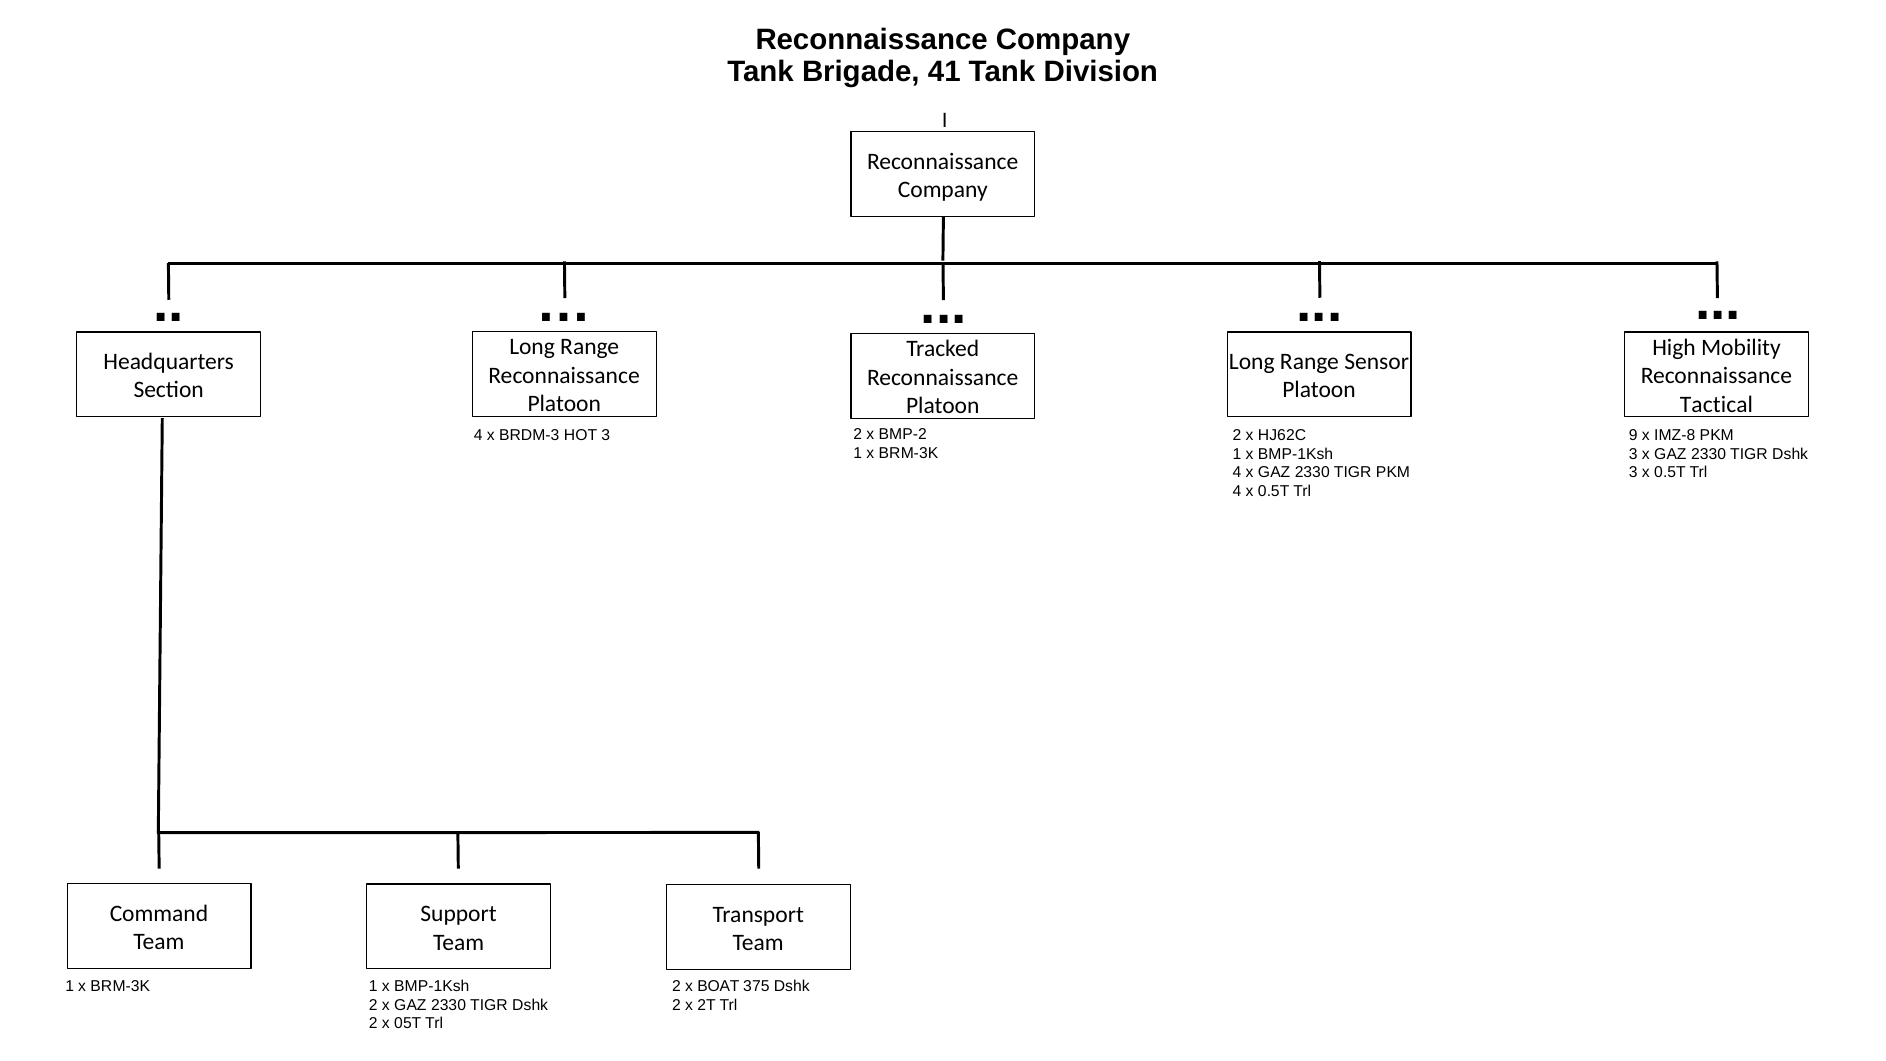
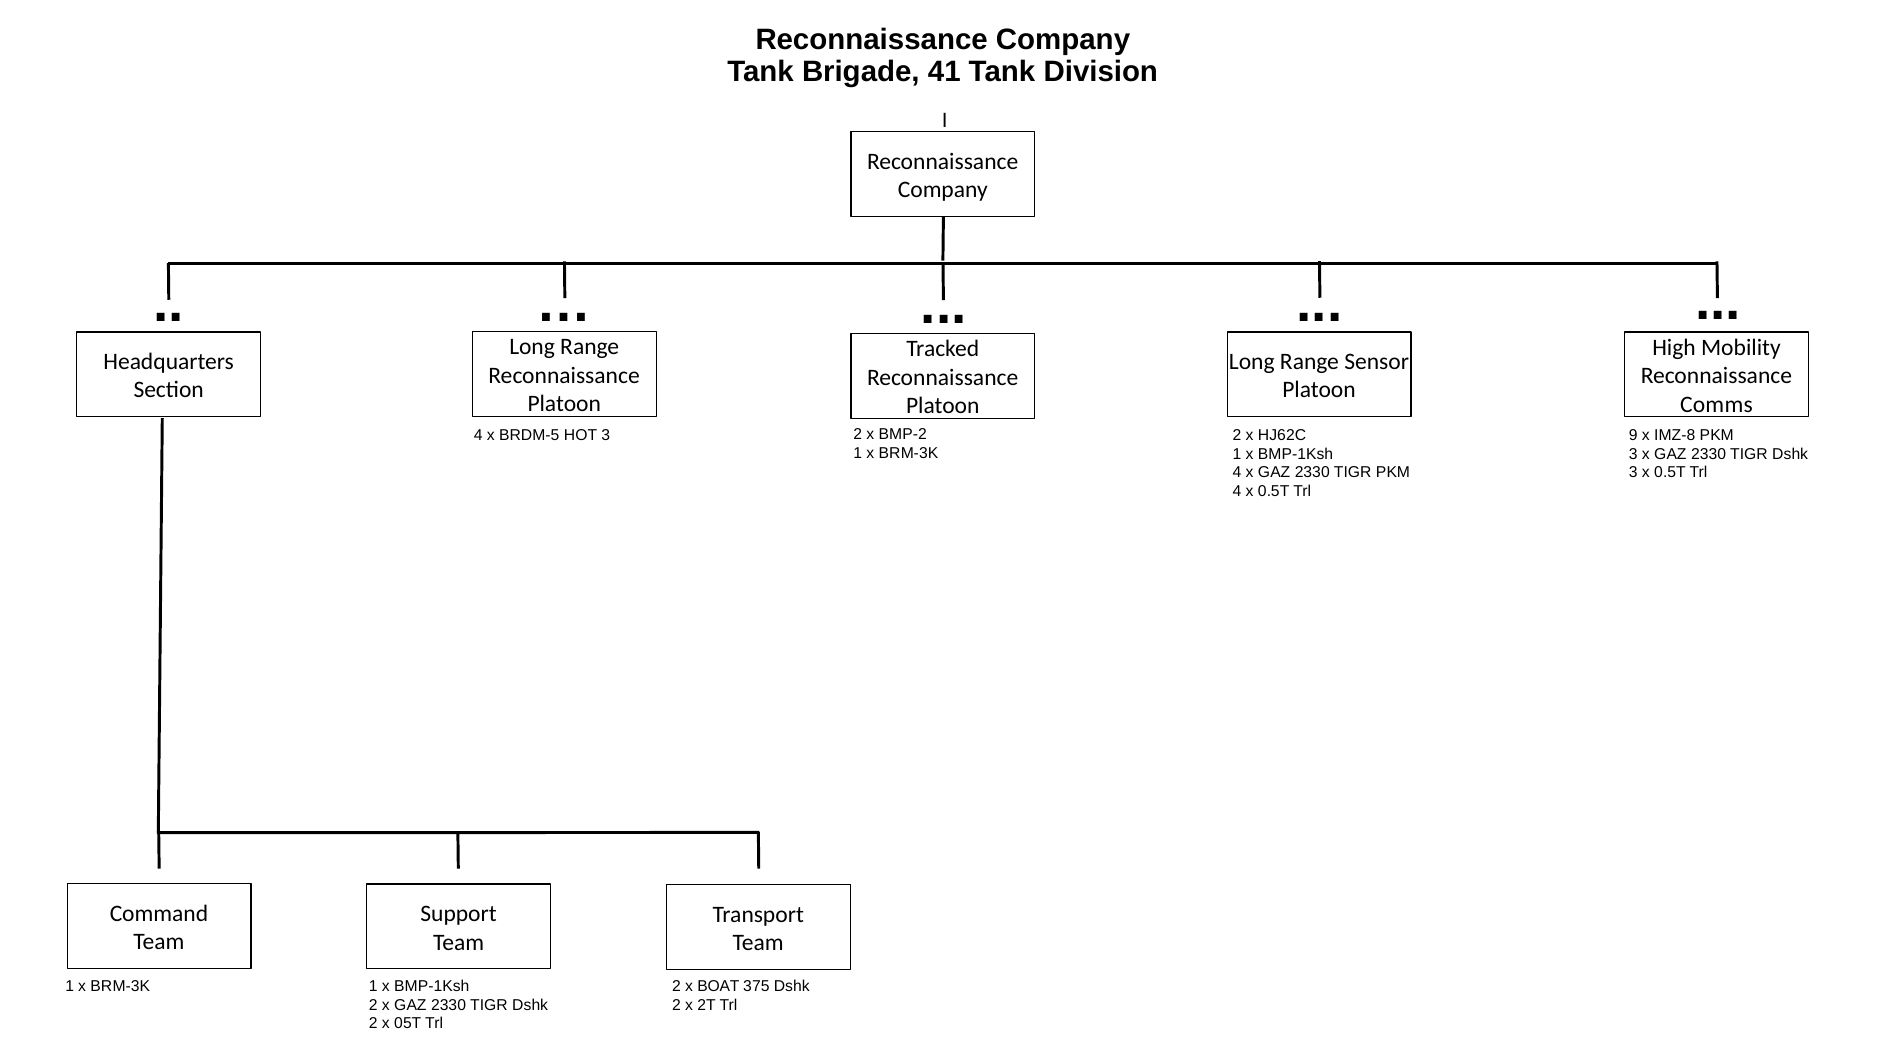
Tactical: Tactical -> Comms (1716, 404)
BRDM-3: BRDM-3 -> BRDM-5 (529, 435)
